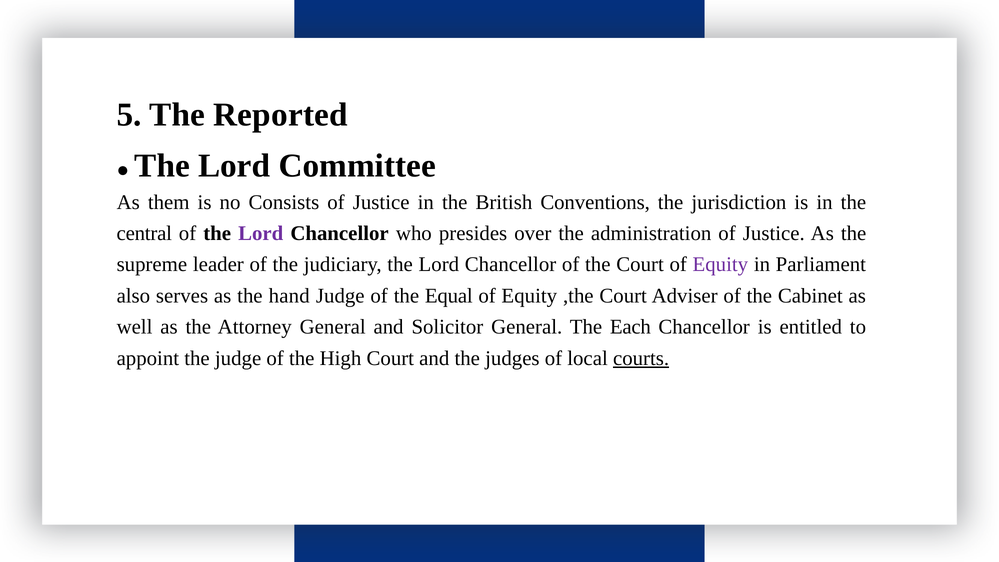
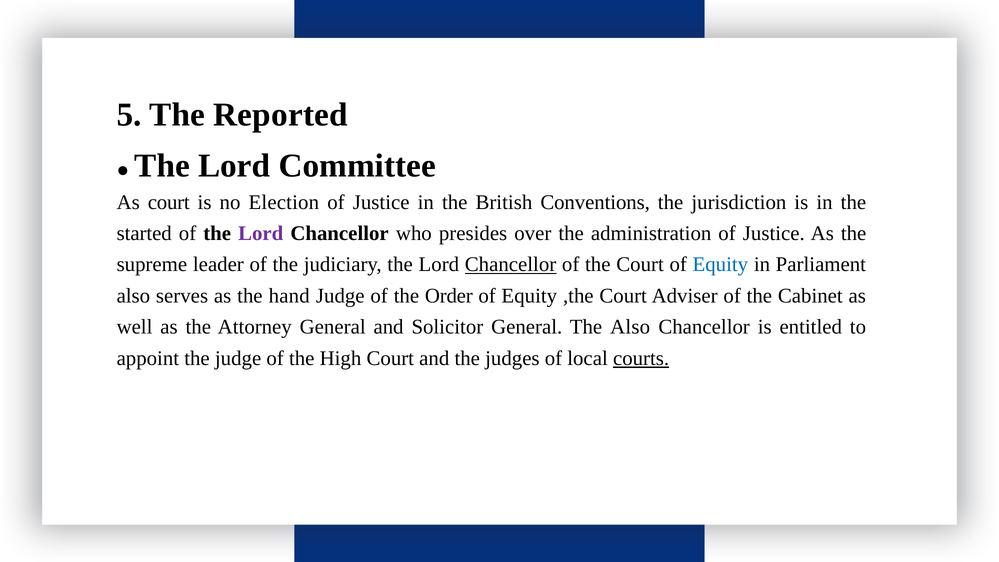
As them: them -> court (169, 202)
Consists: Consists -> Election (284, 202)
central: central -> started (144, 233)
Chancellor underline: none -> present (511, 265)
Equity colour: purple -> blue (720, 265)
Equal: Equal -> Order (449, 296)
The Each: Each -> Also (630, 327)
